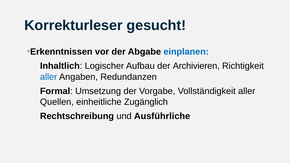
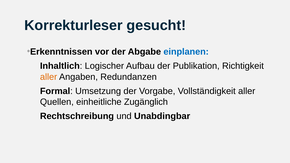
Archivieren: Archivieren -> Publikation (196, 66)
aller colour: blue -> orange (49, 77)
Ausführliche: Ausführliche -> Unabdingbar (162, 116)
